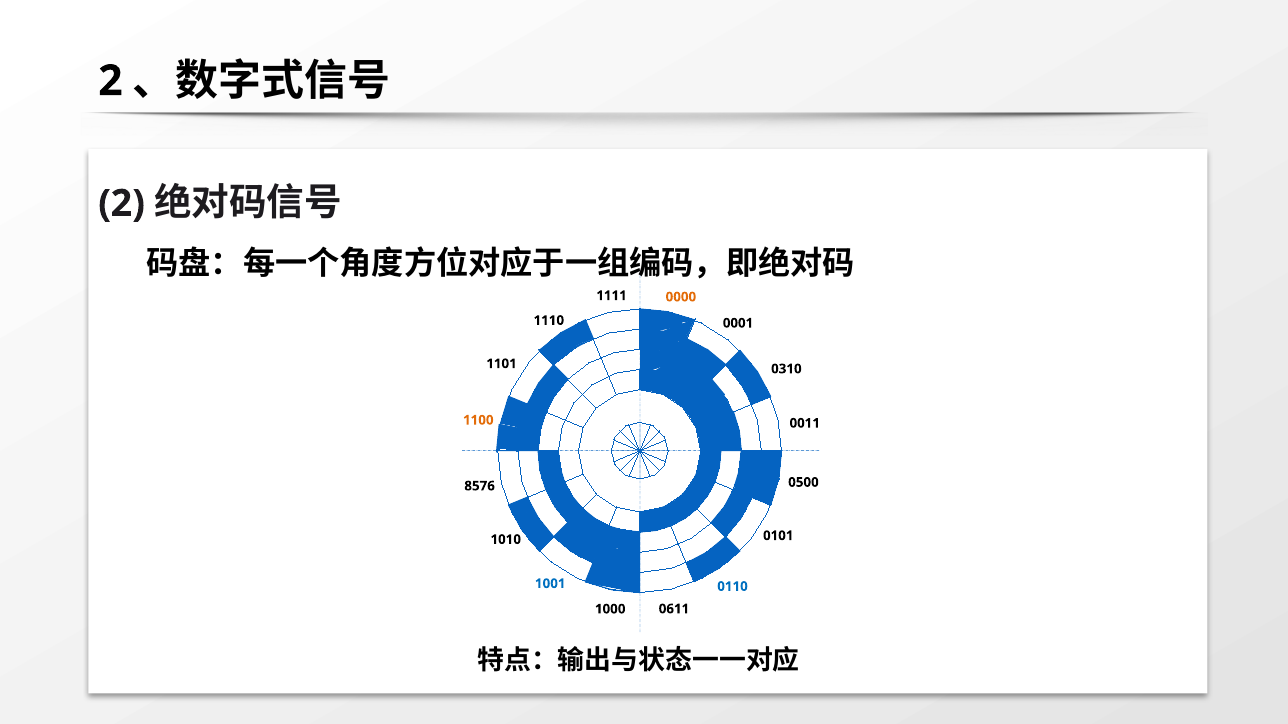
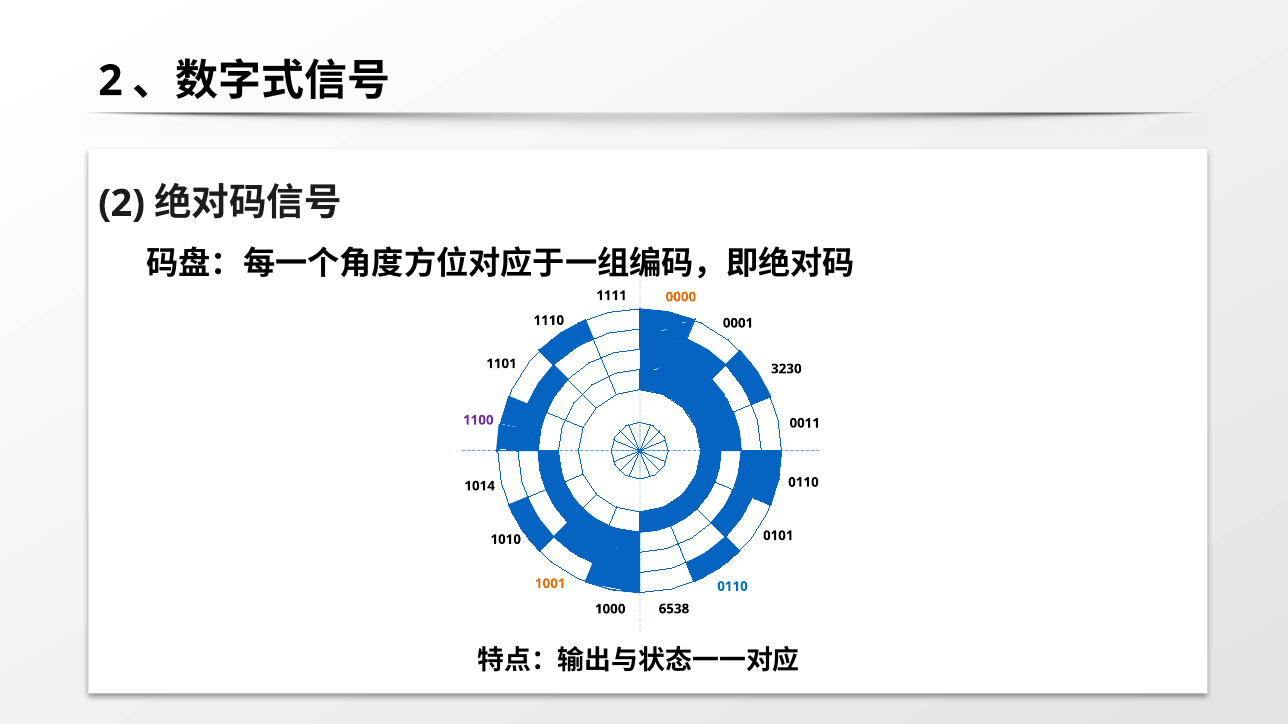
0310: 0310 -> 3230 (786, 369)
1100 colour: orange -> purple (478, 420)
0500: 0500 -> 0110 (803, 483)
8576: 8576 -> 1014 (480, 486)
1001 colour: blue -> orange (550, 584)
0611: 0611 -> 6538 (674, 609)
